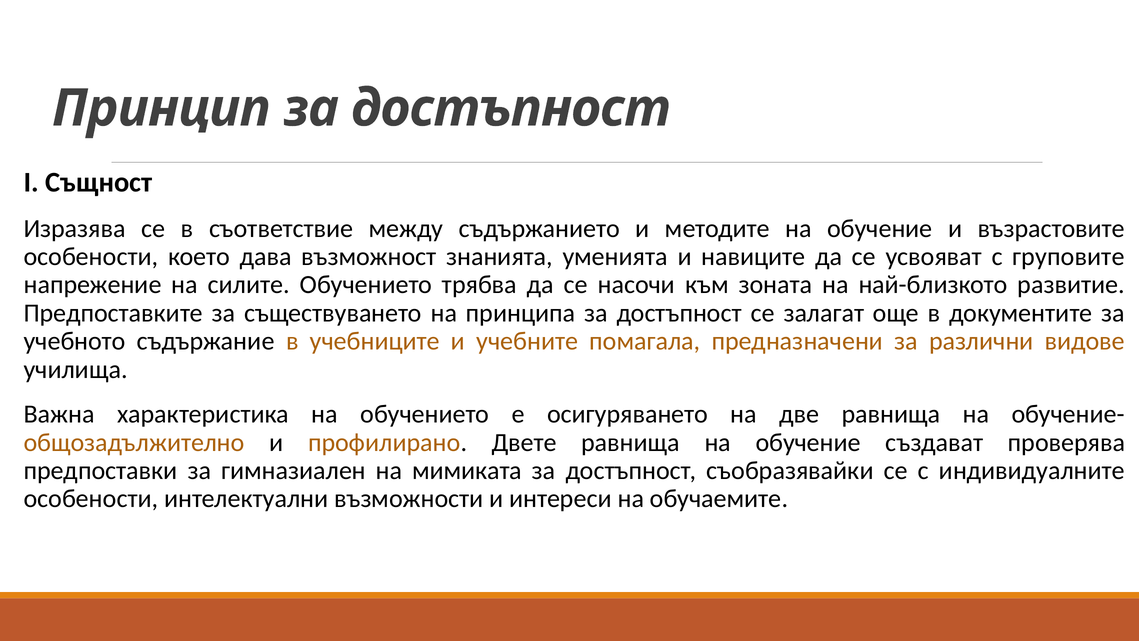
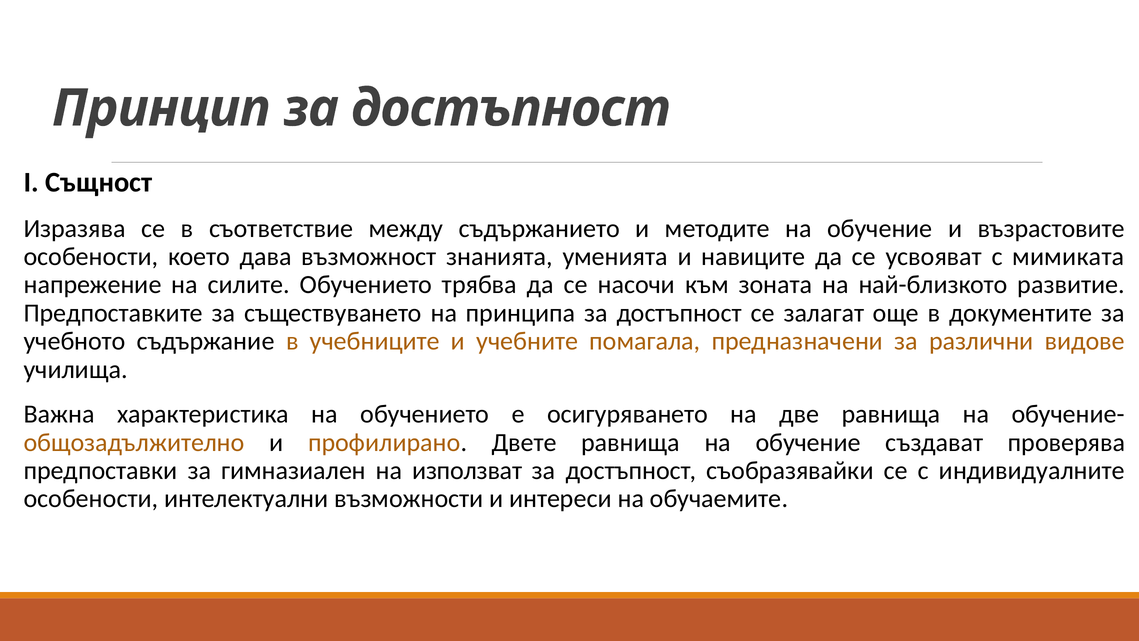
груповите: груповите -> мимиката (1068, 257)
мимиката: мимиката -> използват (467, 470)
